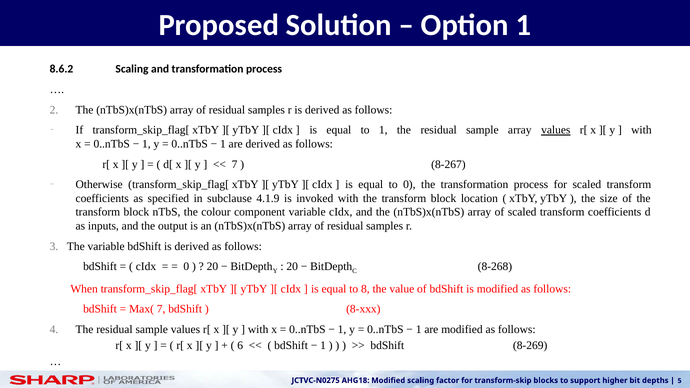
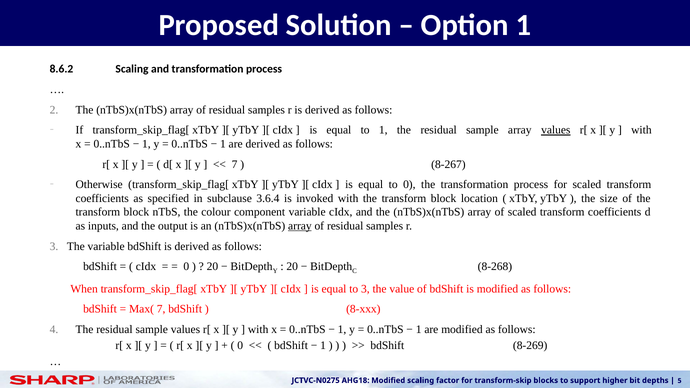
4.1.9: 4.1.9 -> 3.6.4 (268, 198)
array underline: none -> present (300, 226)
to 8: 8 -> 3 (365, 289)
6: 6 -> 0 (240, 346)
